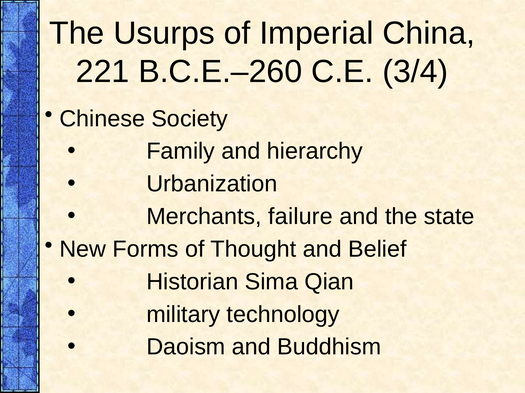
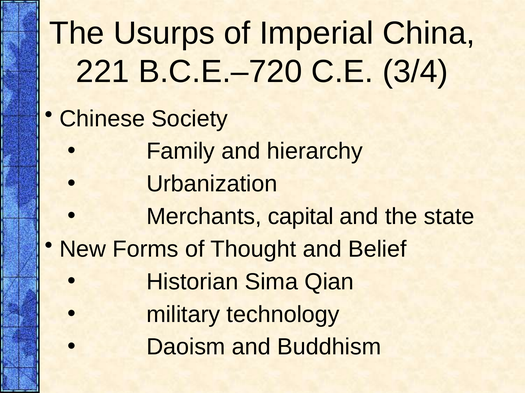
B.C.E.–260: B.C.E.–260 -> B.C.E.–720 (220, 72)
failure: failure -> capital (301, 217)
